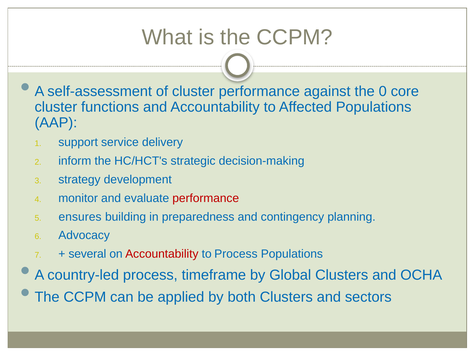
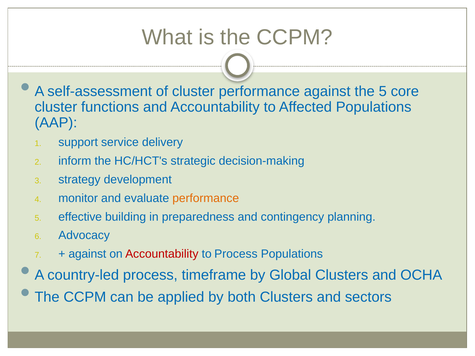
the 0: 0 -> 5 (383, 91)
performance colour: red -> orange (206, 198)
ensures: ensures -> effective (80, 217)
several: several -> against (87, 254)
